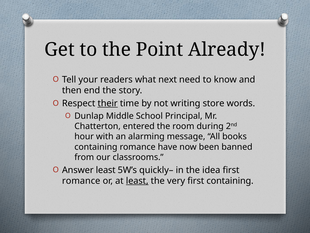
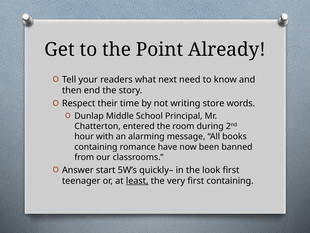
their underline: present -> none (108, 103)
Answer least: least -> start (106, 170)
idea: idea -> look (211, 170)
romance: romance -> teenager (81, 181)
